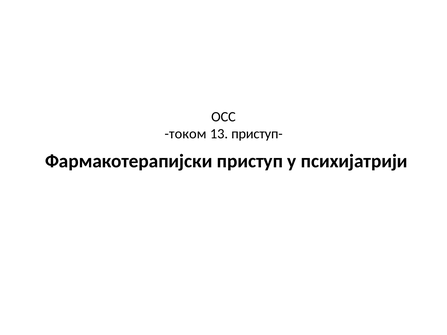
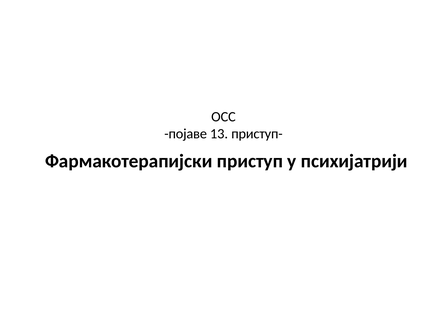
током: током -> појаве (186, 134)
